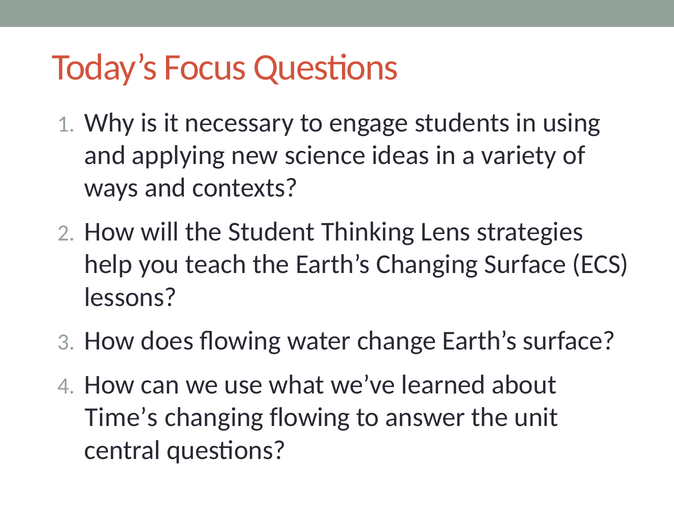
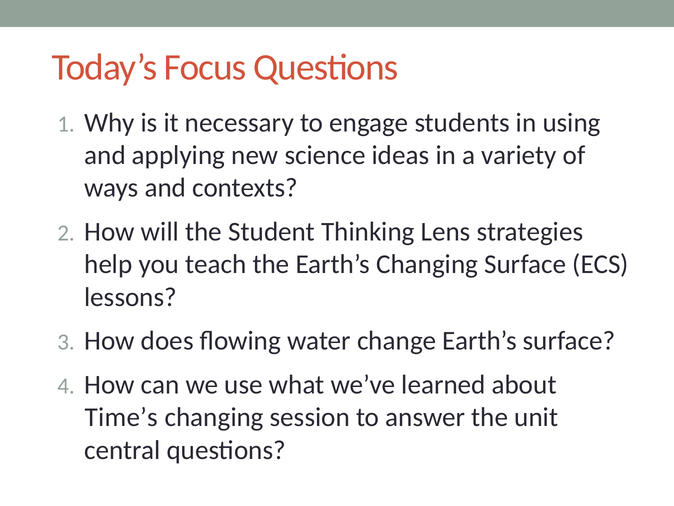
changing flowing: flowing -> session (310, 417)
